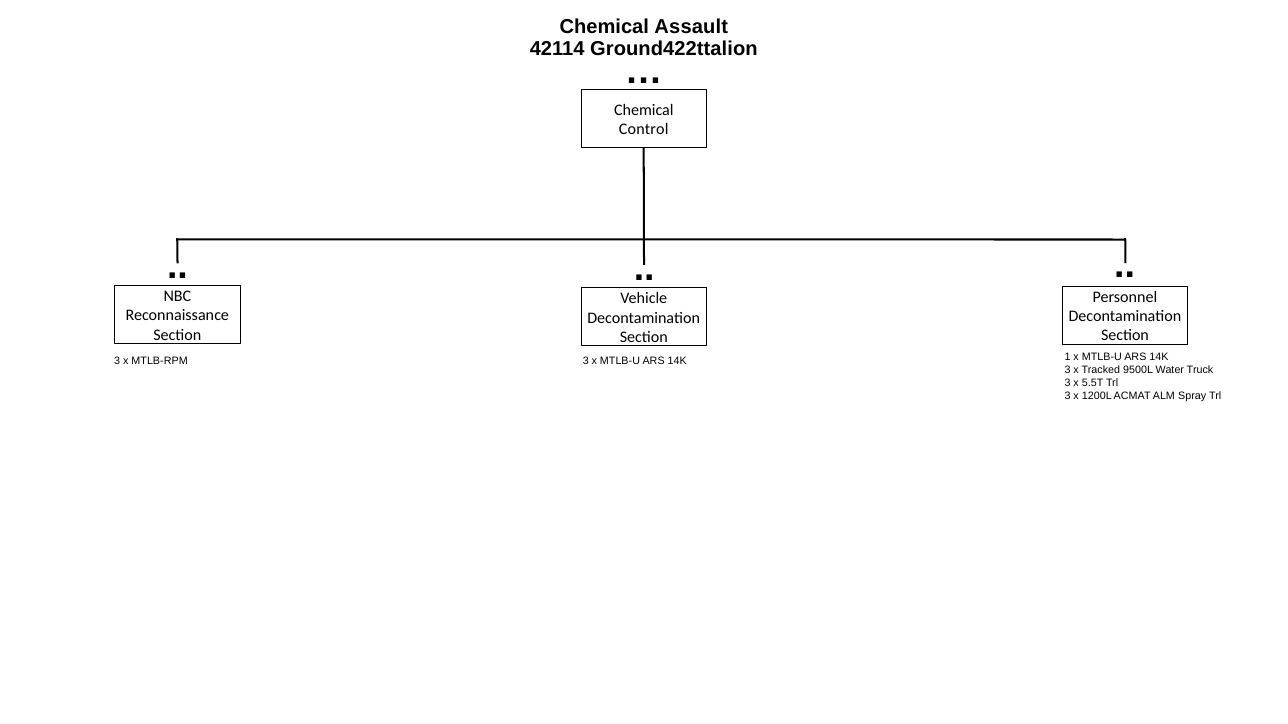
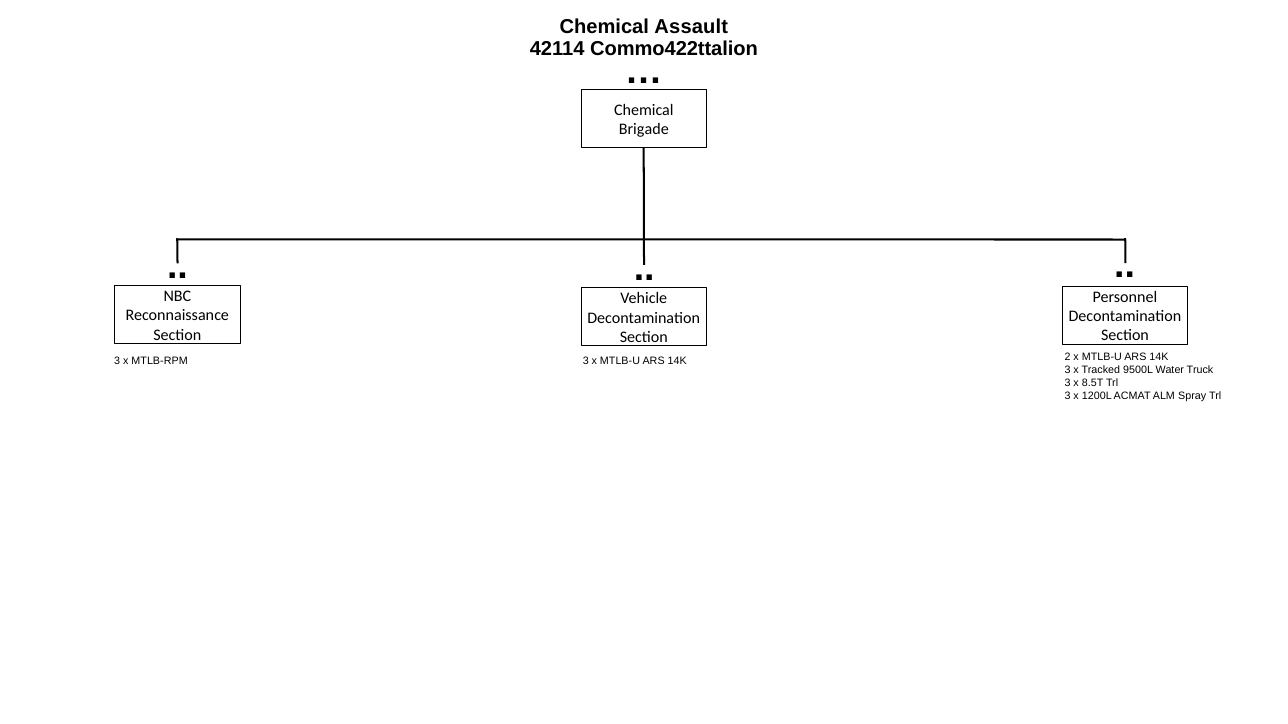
Ground422ttalion: Ground422ttalion -> Commo422ttalion (674, 49)
Control: Control -> Brigade (644, 130)
1: 1 -> 2 (1068, 357)
5.5T: 5.5T -> 8.5T (1093, 383)
